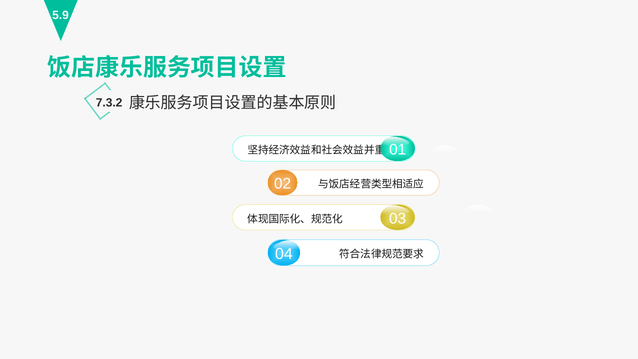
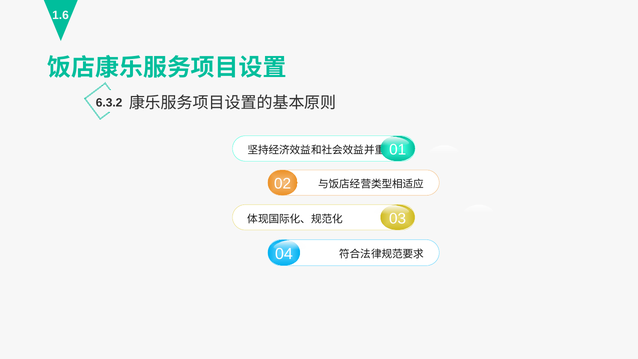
5.9: 5.9 -> 1.6 (61, 15)
7.3.2: 7.3.2 -> 6.3.2 (109, 103)
